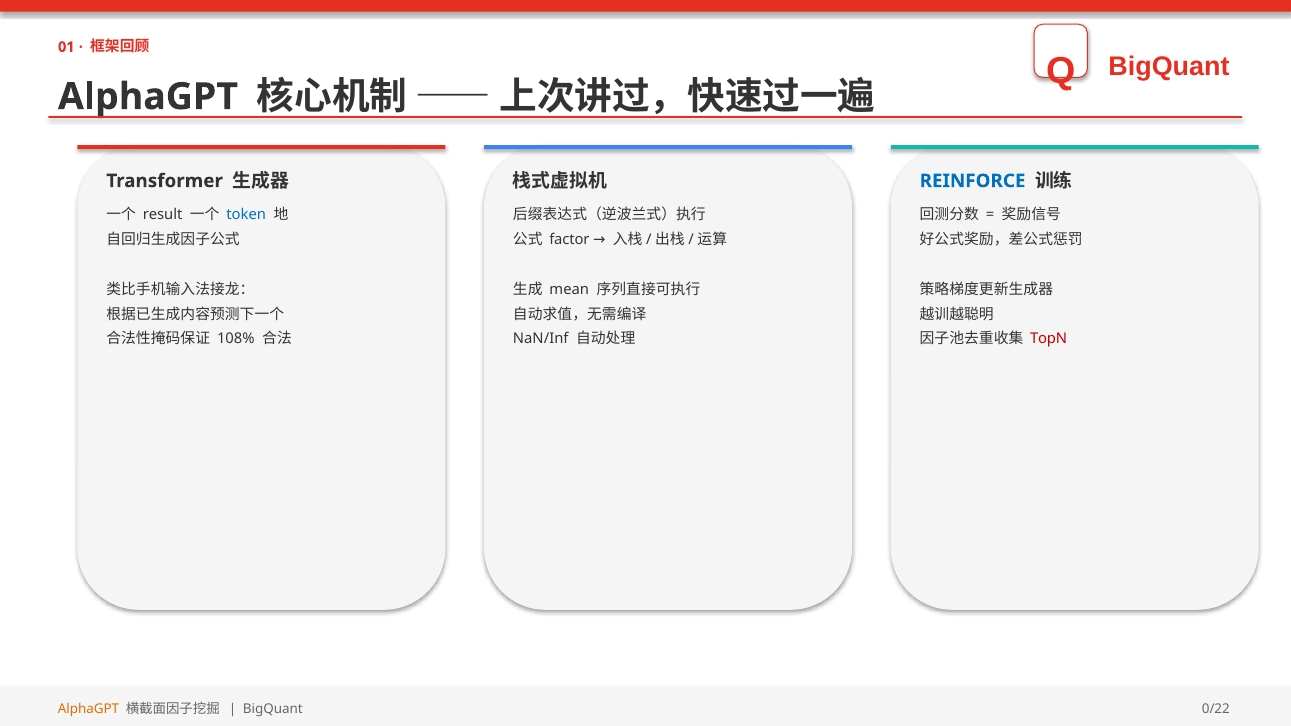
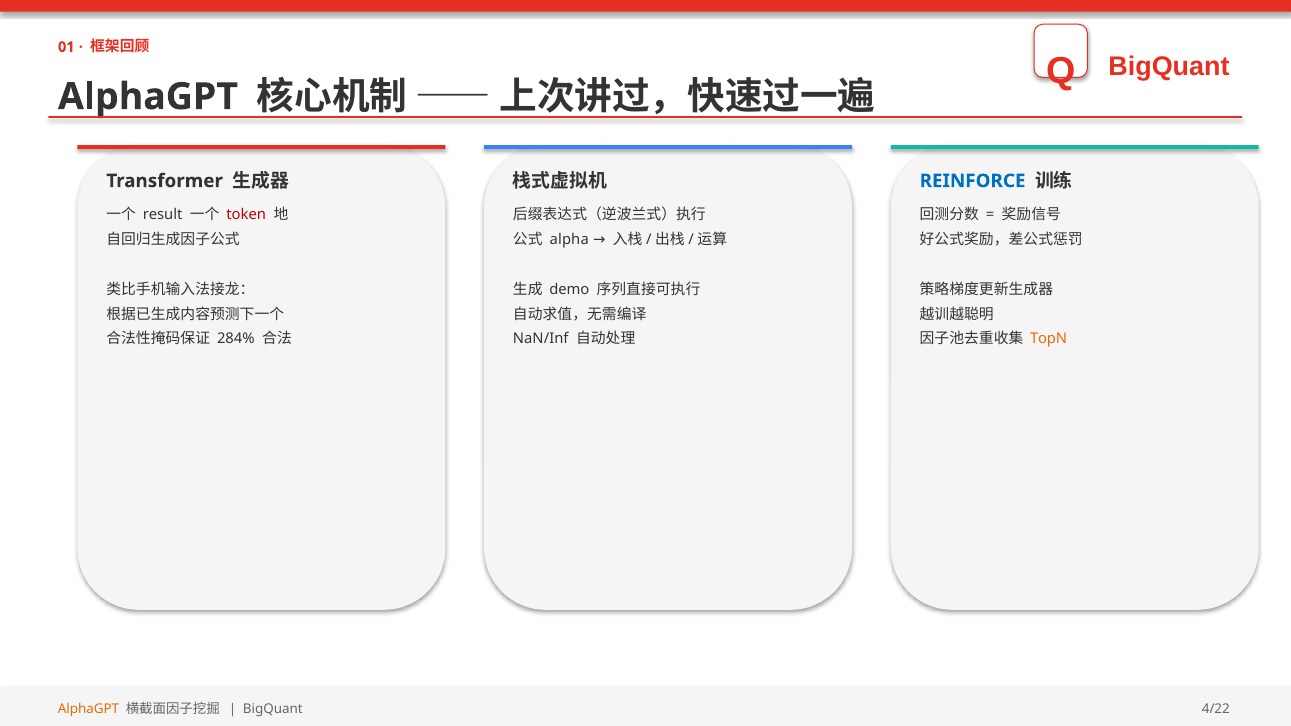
token colour: blue -> red (246, 215)
factor: factor -> alpha (569, 240)
mean: mean -> demo (569, 289)
108%: 108% -> 284% (236, 339)
TopN colour: red -> orange (1049, 339)
0/22: 0/22 -> 4/22 (1216, 709)
